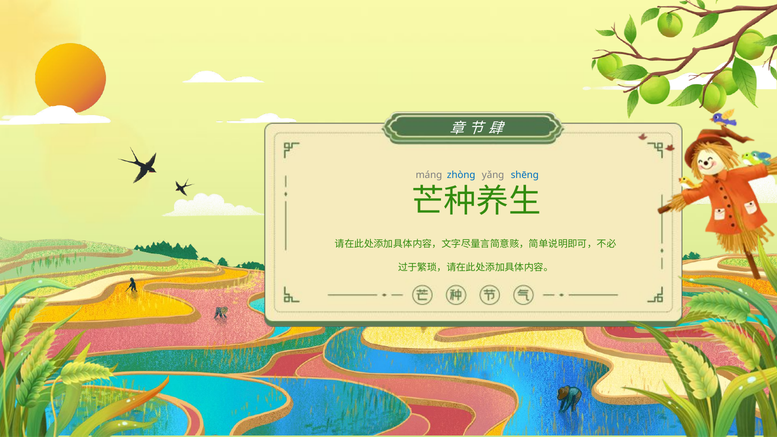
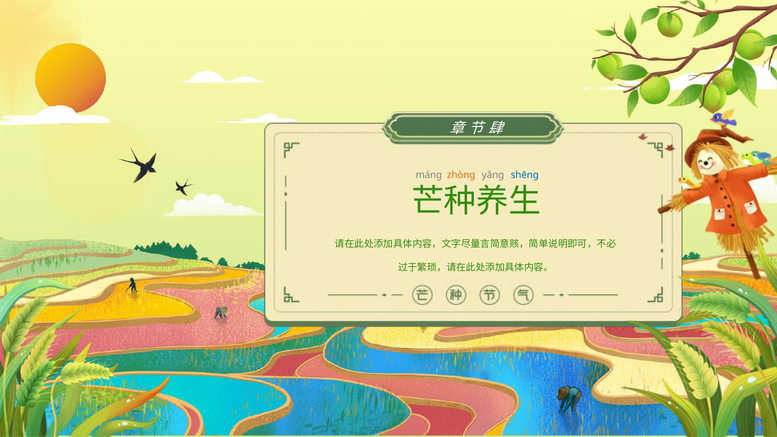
zhòng colour: blue -> orange (461, 175)
